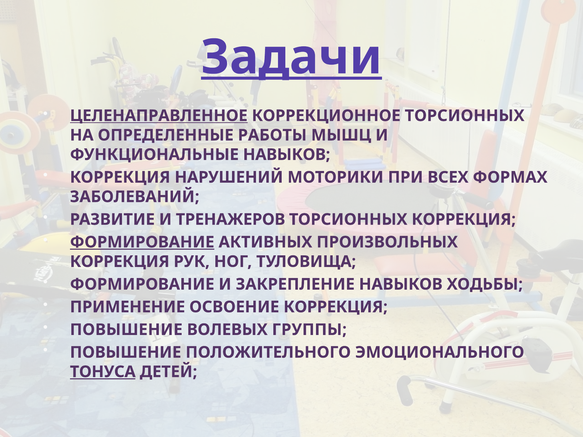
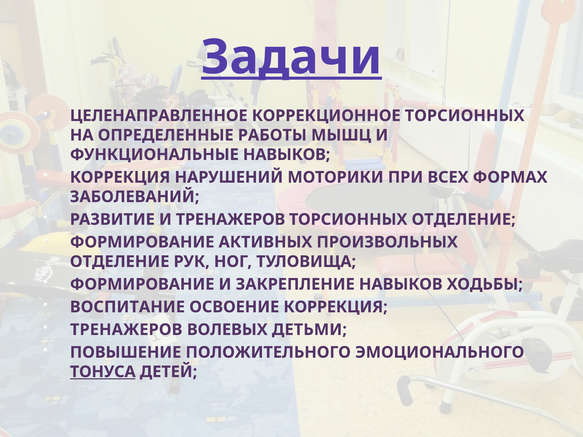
ЦЕЛЕНАПРАВЛЕННОЕ underline: present -> none (159, 116)
ТОРСИОННЫХ КОРРЕКЦИЯ: КОРРЕКЦИЯ -> ОТДЕЛЕНИЕ (464, 220)
ФОРМИРОВАНИЕ underline: present -> none (142, 242)
КОРРЕКЦИЯ: КОРРЕКЦИЯ -> ОТДЕЛЕНИЕ (120, 262)
ПРИМЕНЕНИЕ: ПРИМЕНЕНИЕ -> ВОСПИТАНИЕ (127, 307)
ПОВЫШЕНИЕ: ПОВЫШЕНИЕ -> ТРЕНАЖЕРОВ (126, 330)
ГРУППЫ: ГРУППЫ -> ДЕТЬМИ (309, 330)
